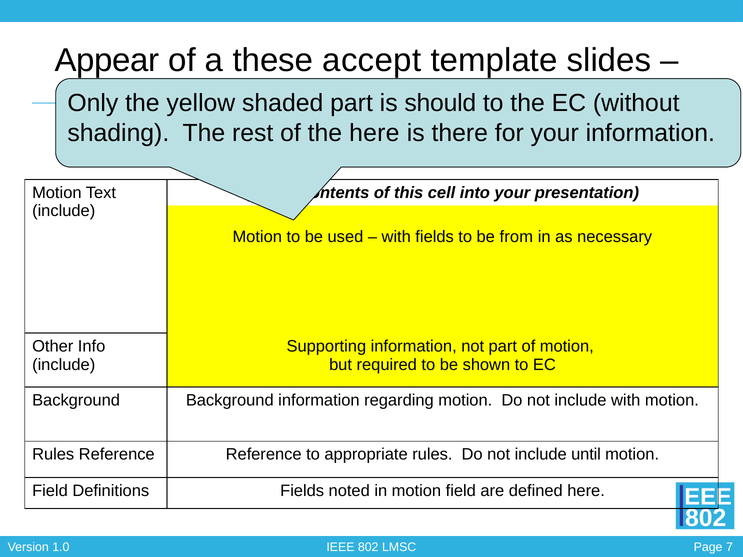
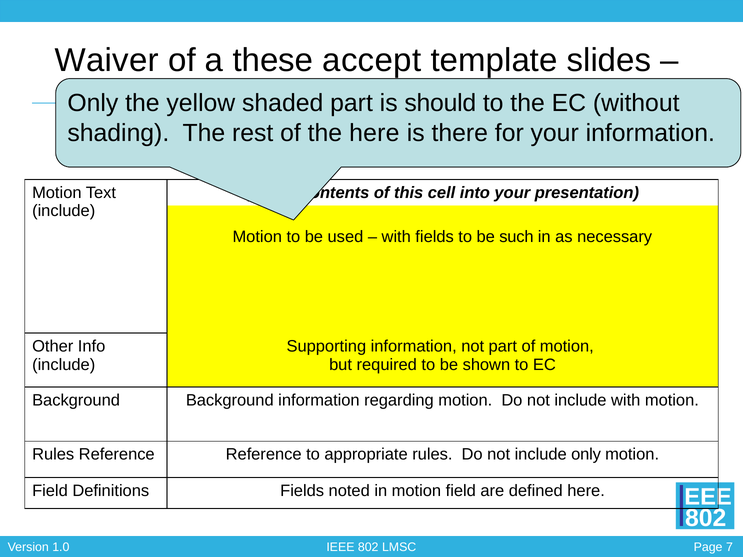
Appear: Appear -> Waiver (107, 60)
from: from -> such (516, 237)
include until: until -> only (586, 455)
